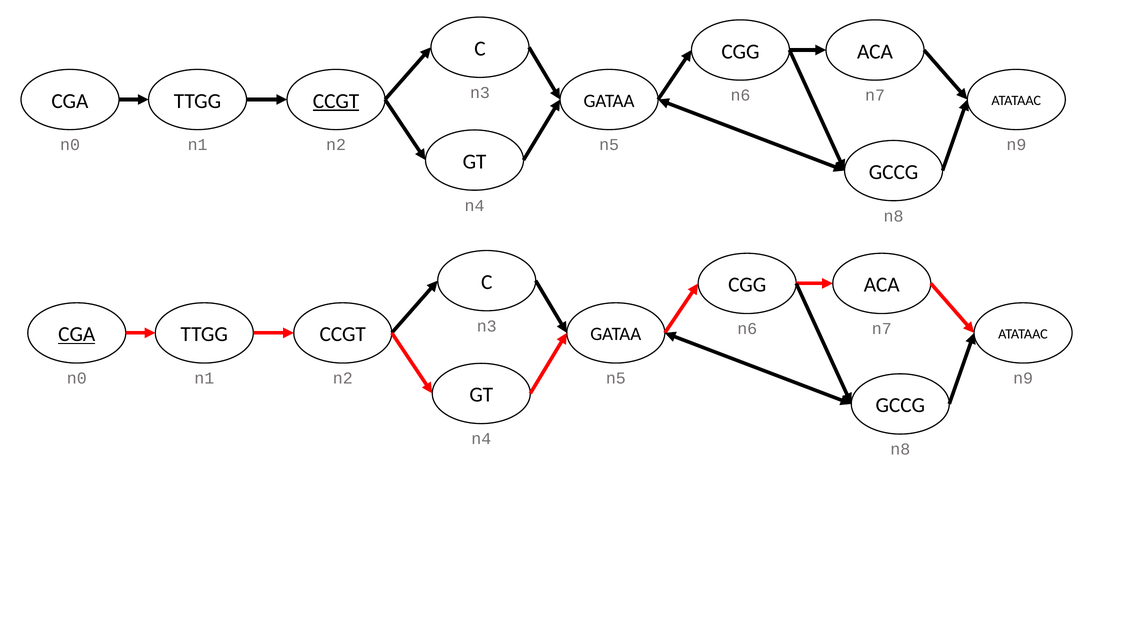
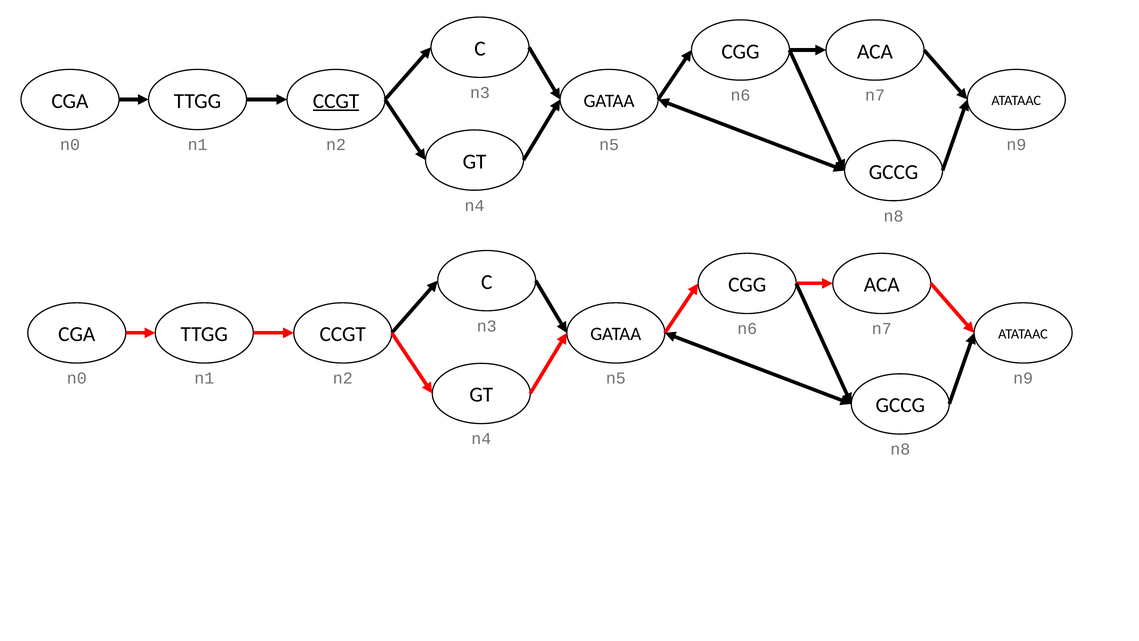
CGA underline: present -> none (77, 334)
